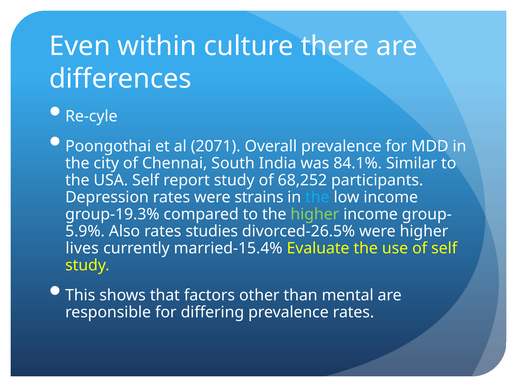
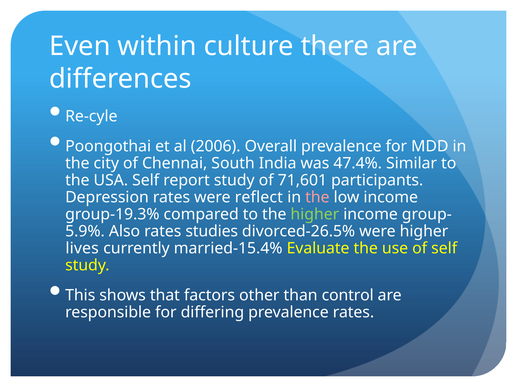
2071: 2071 -> 2006 (216, 147)
84.1%: 84.1% -> 47.4% (358, 164)
68,252: 68,252 -> 71,601 (302, 181)
strains: strains -> reflect (259, 198)
the colour: light blue -> pink (317, 198)
mental: mental -> control (348, 296)
